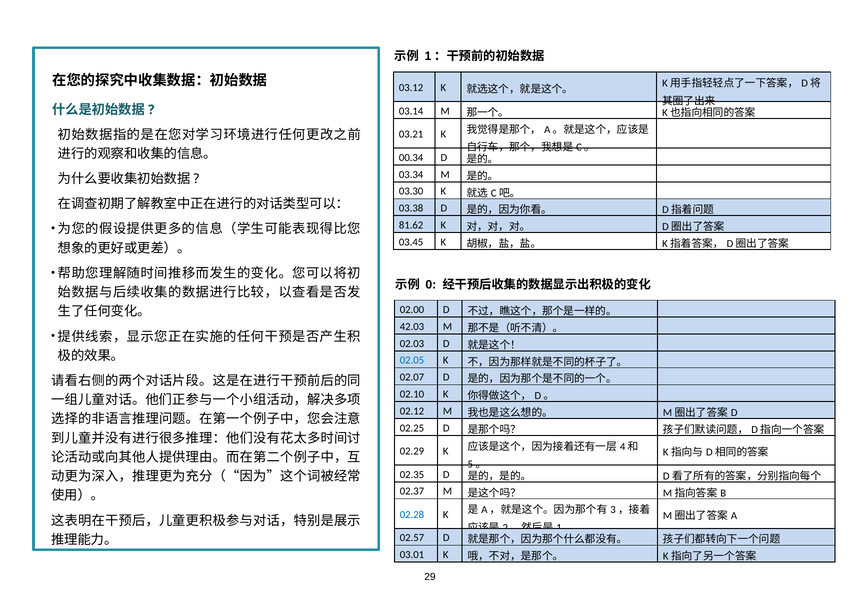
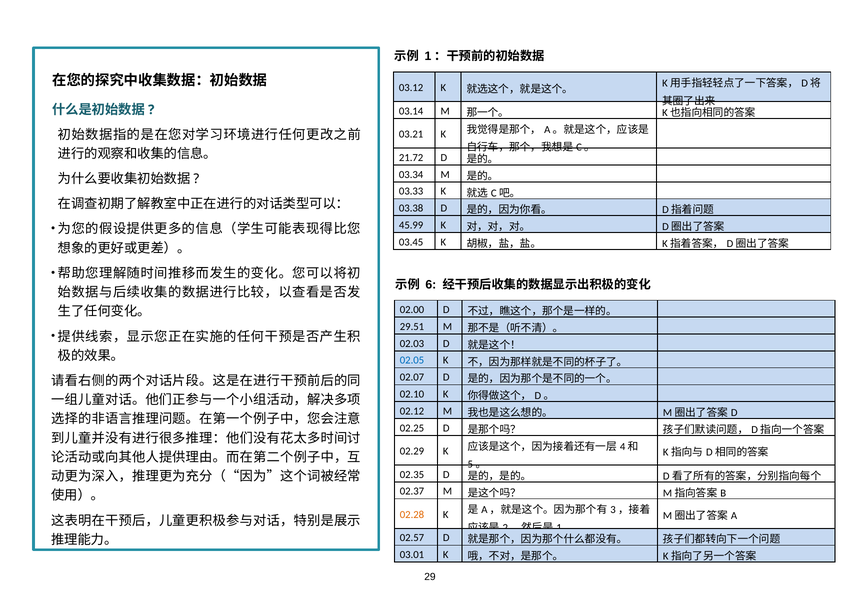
00.34: 00.34 -> 21.72 (411, 158)
03.30: 03.30 -> 03.33 (411, 191)
81.62: 81.62 -> 45.99 (411, 225)
0: 0 -> 6 (431, 285)
42.03: 42.03 -> 29.51 (412, 327)
02.28 colour: blue -> orange (412, 515)
